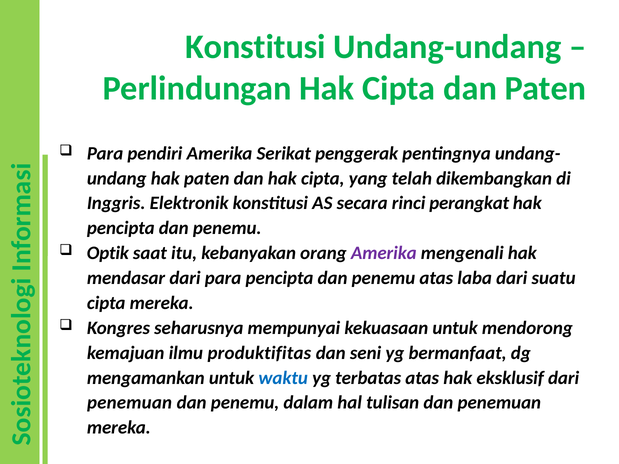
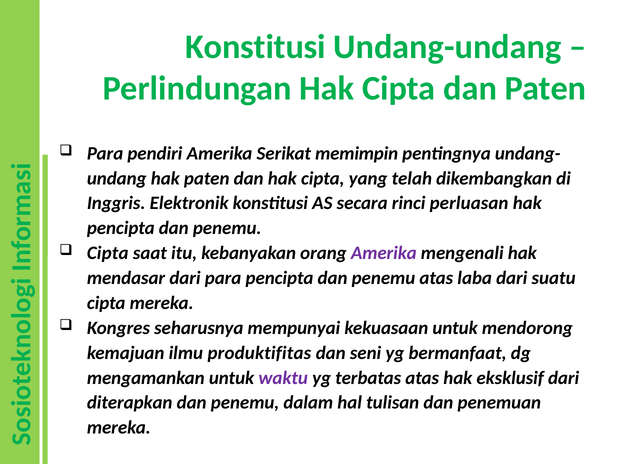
penggerak: penggerak -> memimpin (357, 153)
perangkat: perangkat -> perluasan (469, 203)
Optik: Optik -> Cipta (108, 253)
waktu colour: blue -> purple (283, 378)
penemuan: penemuan -> diterapkan (130, 403)
